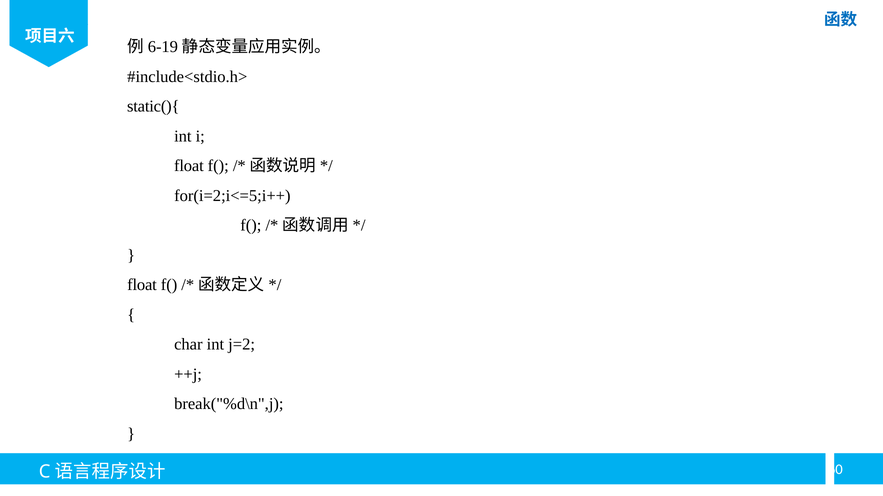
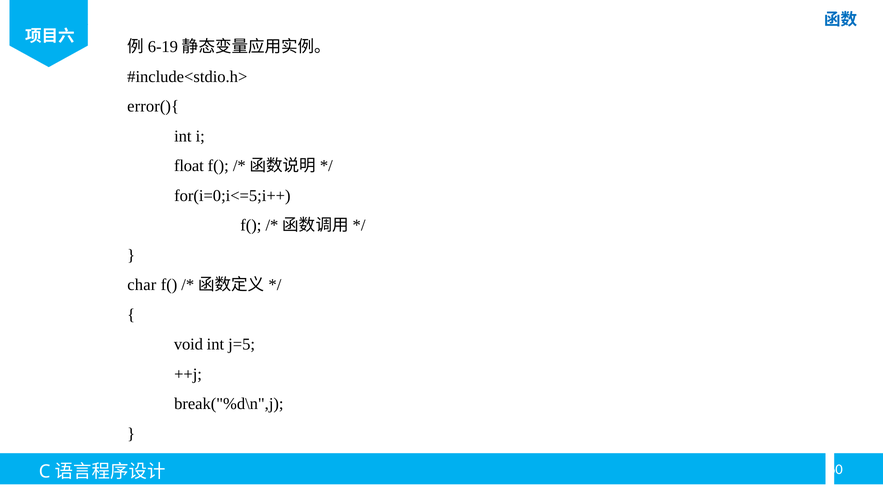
static(){: static(){ -> error(){ (153, 106)
for(i=2;i<=5;i++: for(i=2;i<=5;i++ -> for(i=0;i<=5;i++ (232, 196)
float: float -> char (142, 285)
char: char -> void (188, 345)
j=2: j=2 -> j=5 (242, 345)
